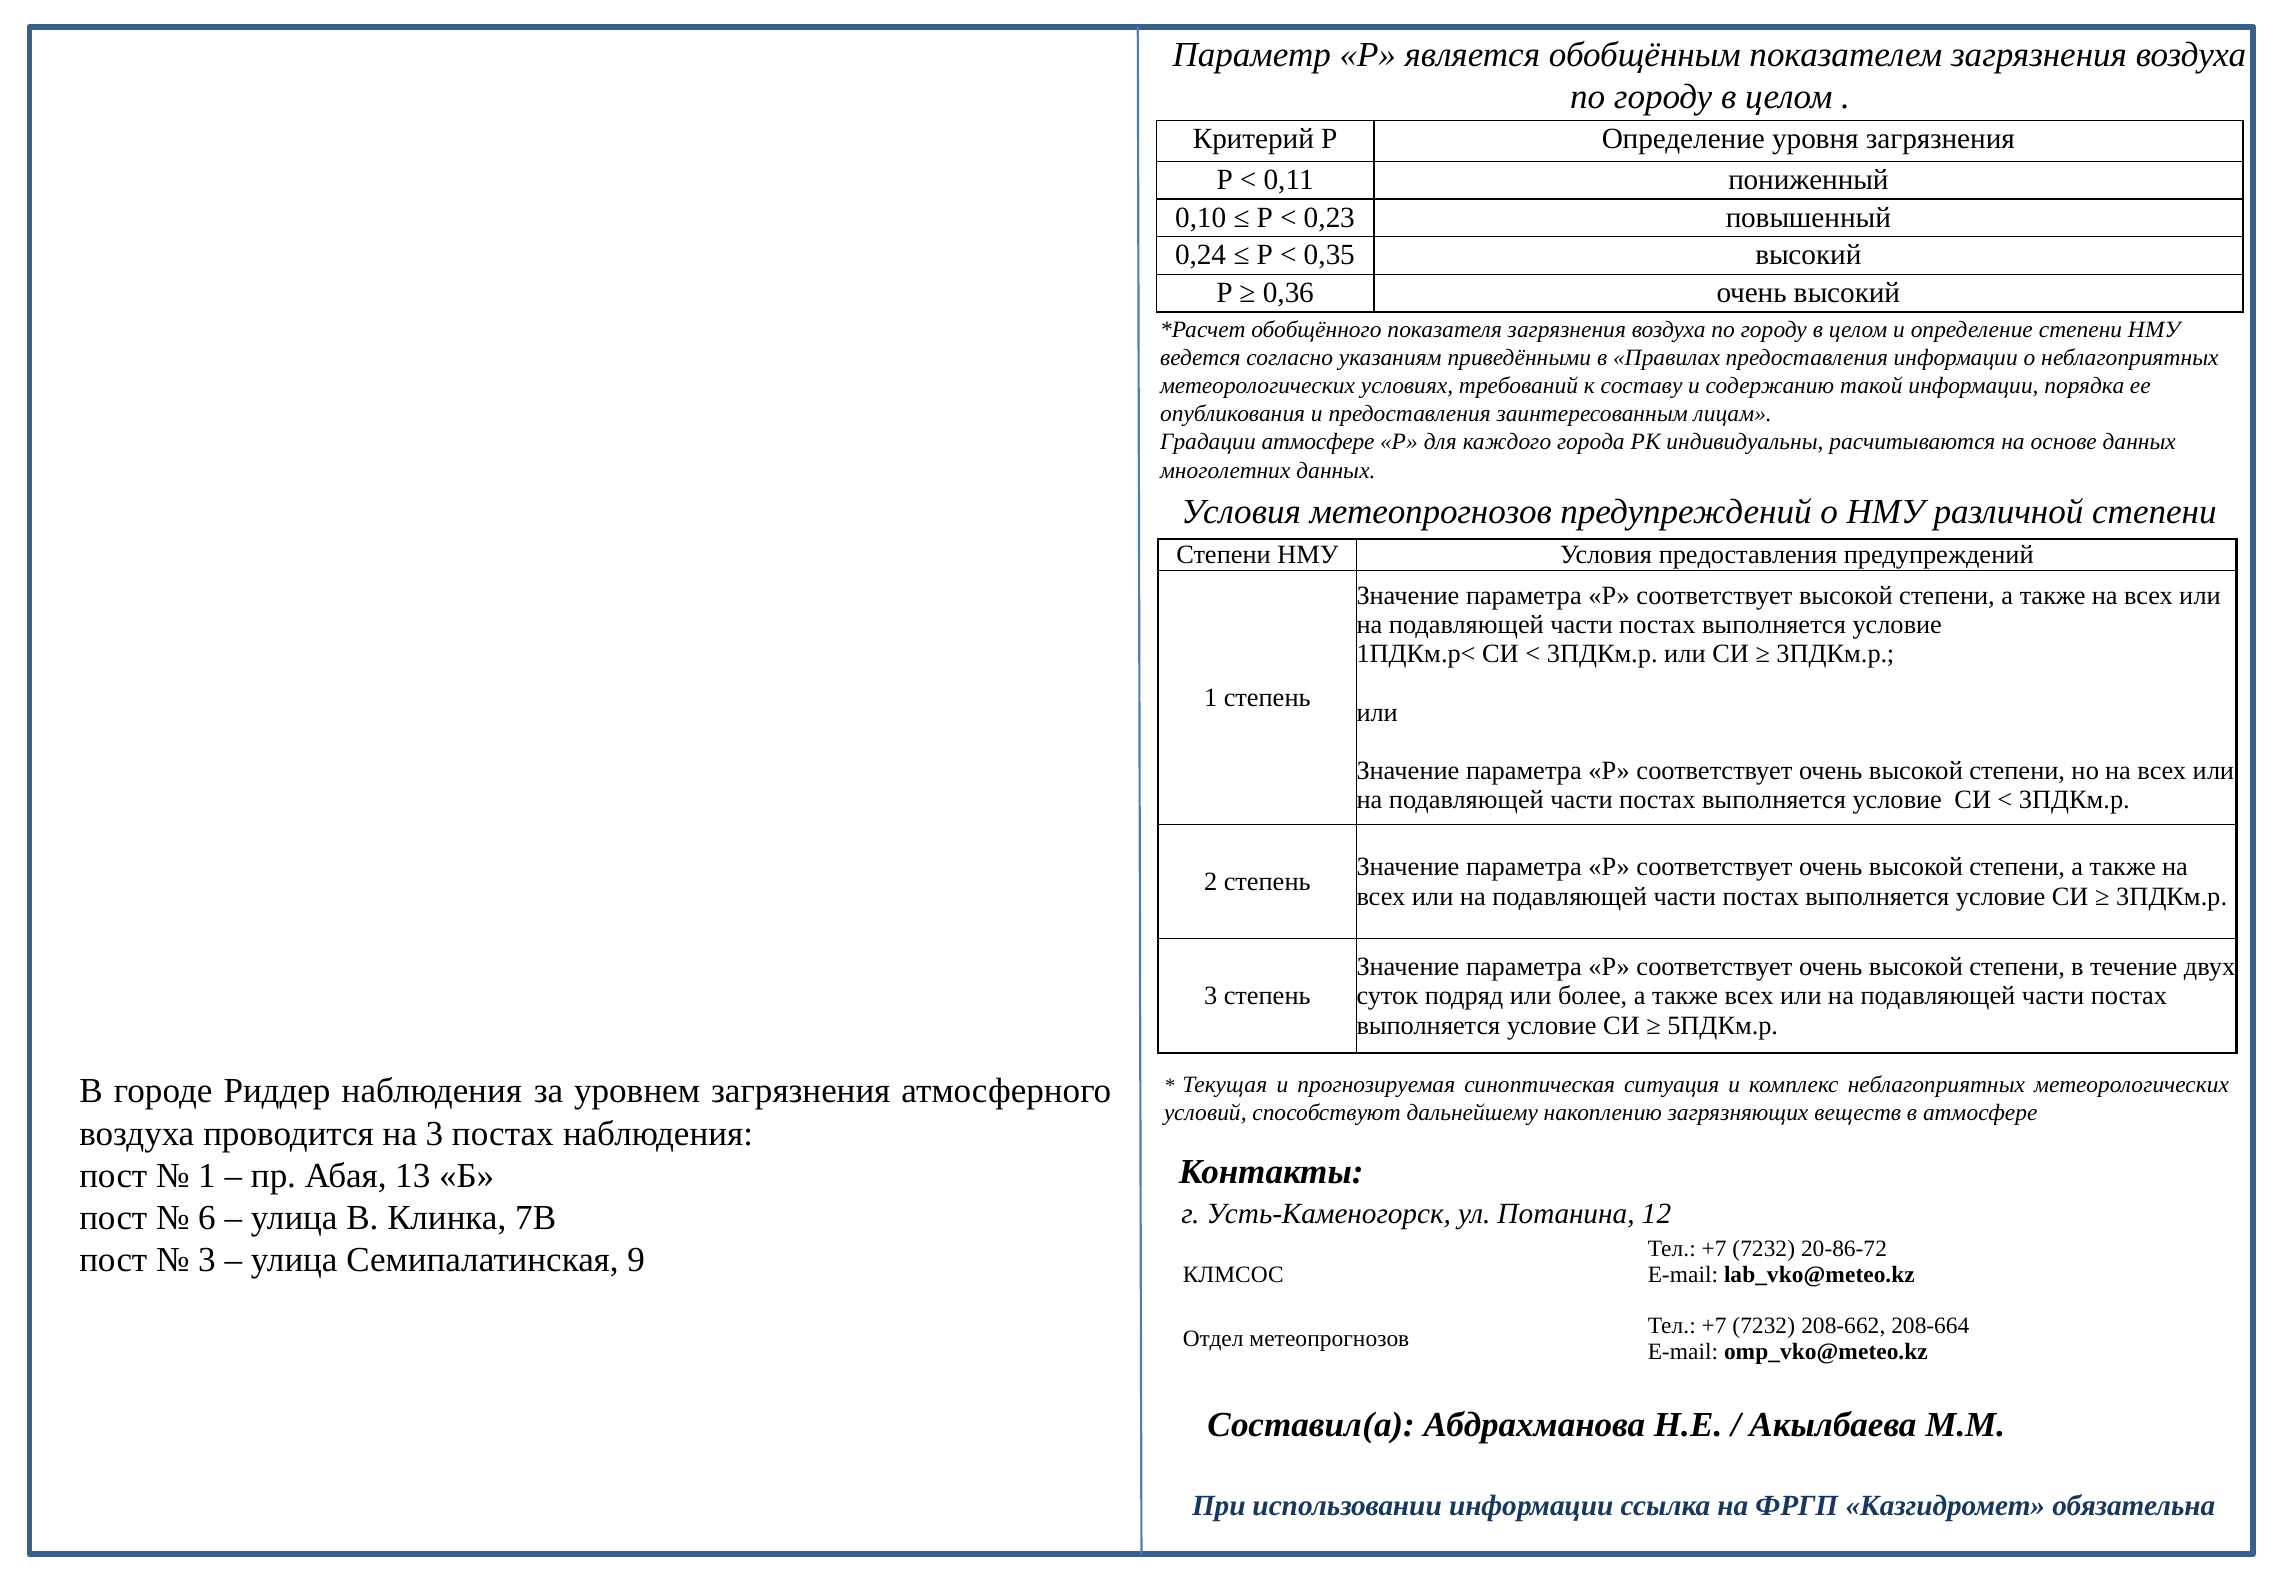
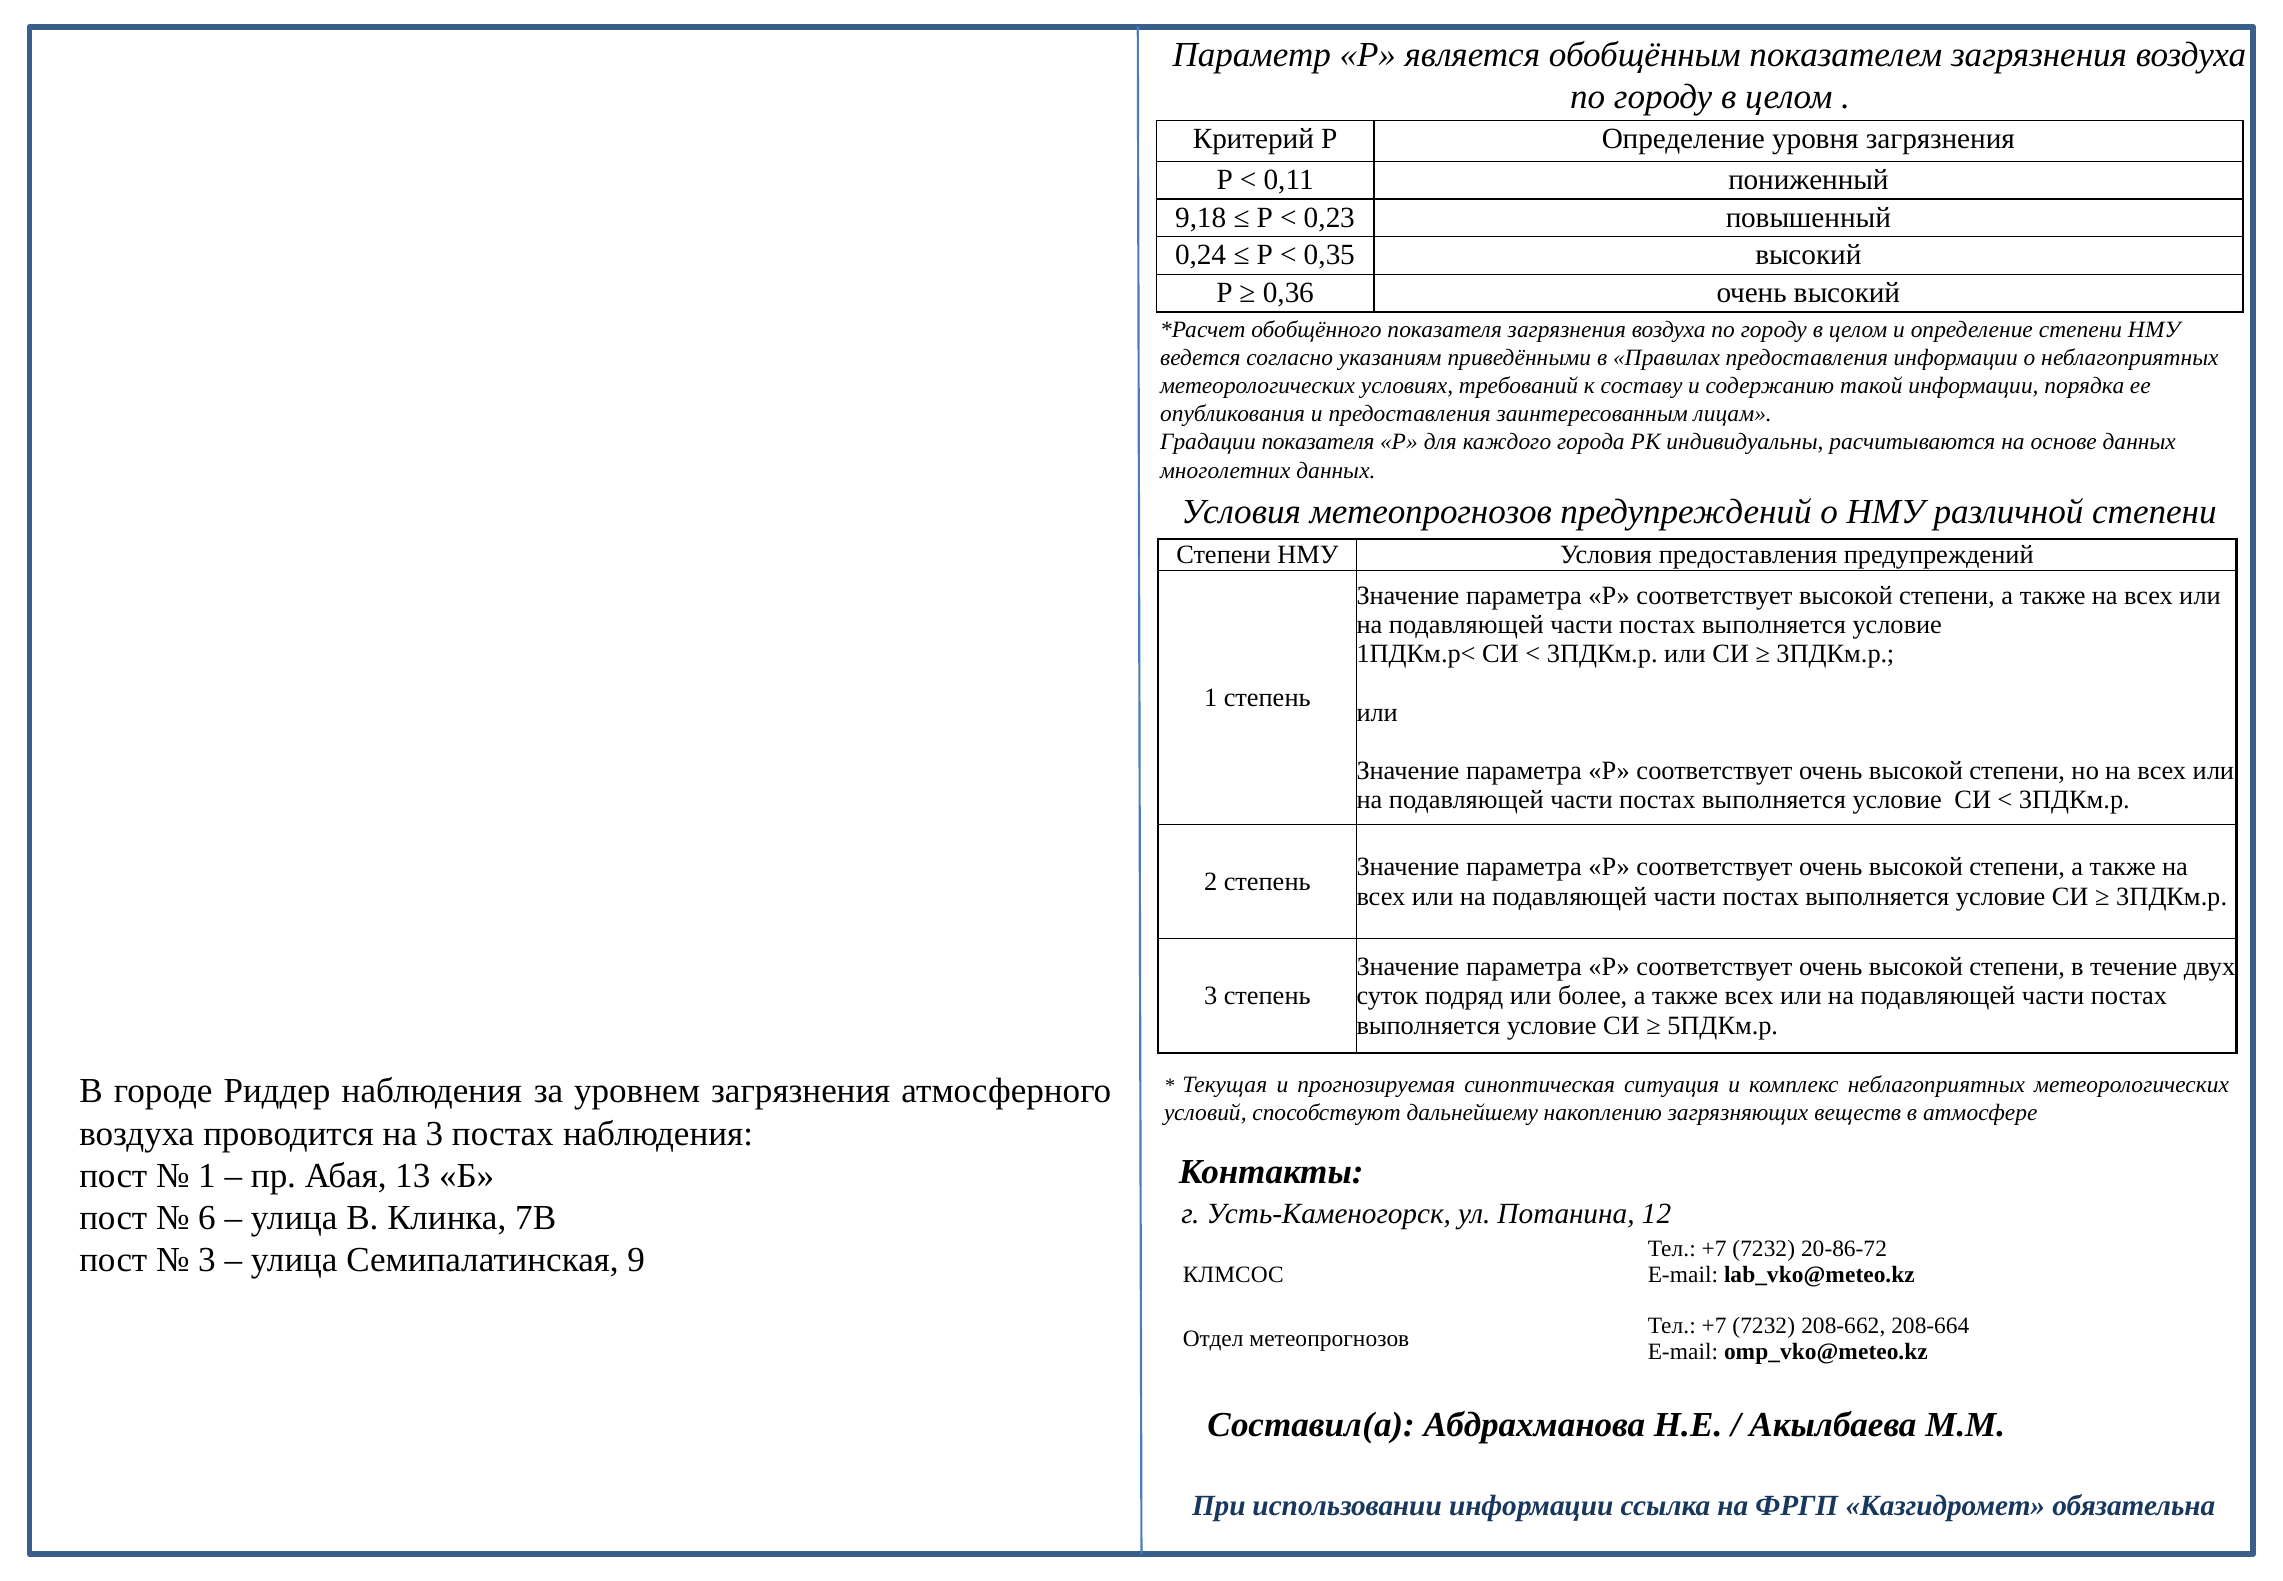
0,10: 0,10 -> 9,18 (1201, 217)
Градации атмосфере: атмосфере -> показателя (1318, 442)
